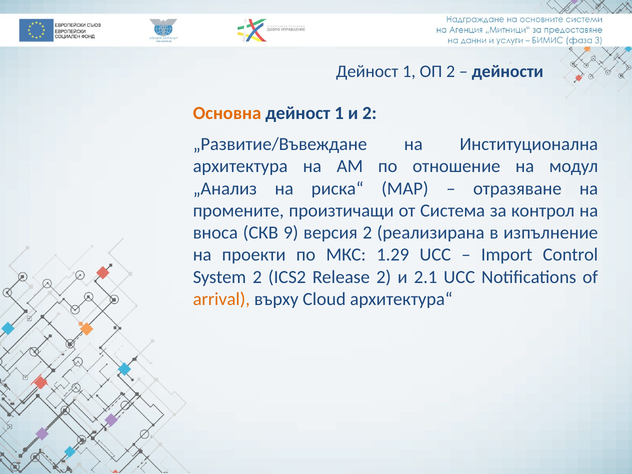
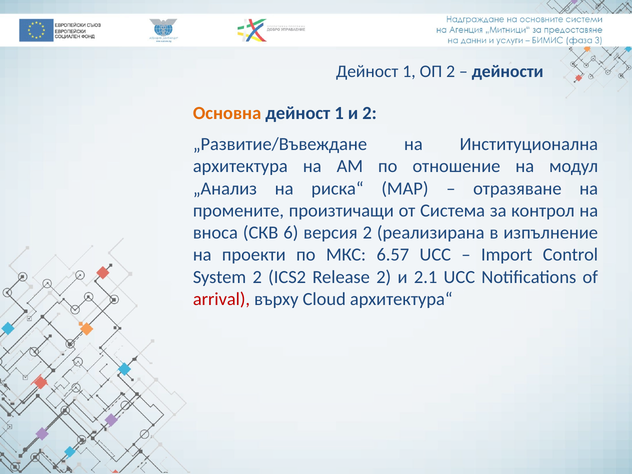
9: 9 -> 6 (291, 233)
1.29: 1.29 -> 6.57 (393, 255)
arrival colour: orange -> red (221, 299)
